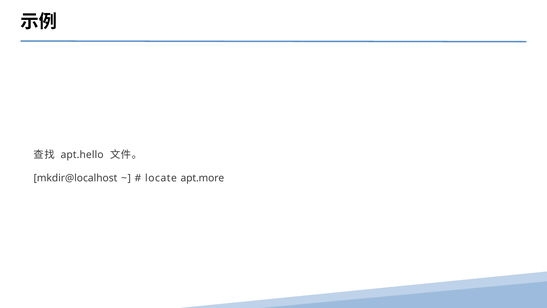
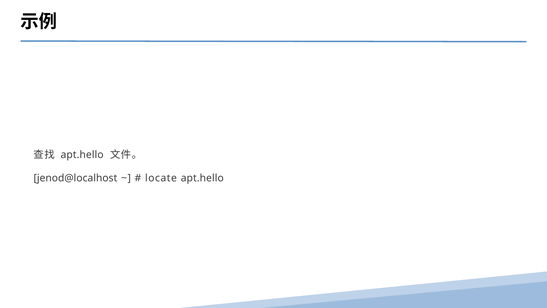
mkdir@localhost: mkdir@localhost -> jenod@localhost (75, 178)
locate apt.more: apt.more -> apt.hello (202, 178)
